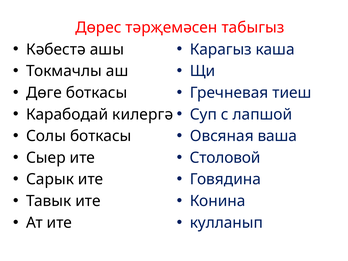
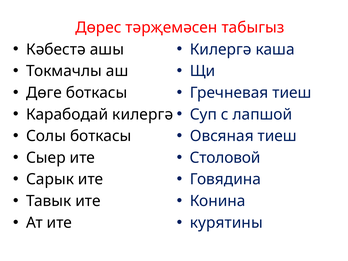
Карагыз: Карагыз -> Килергә (221, 49)
Овсяная ваша: ваша -> тиеш (277, 136)
кулланып: кулланып -> курятины (226, 223)
